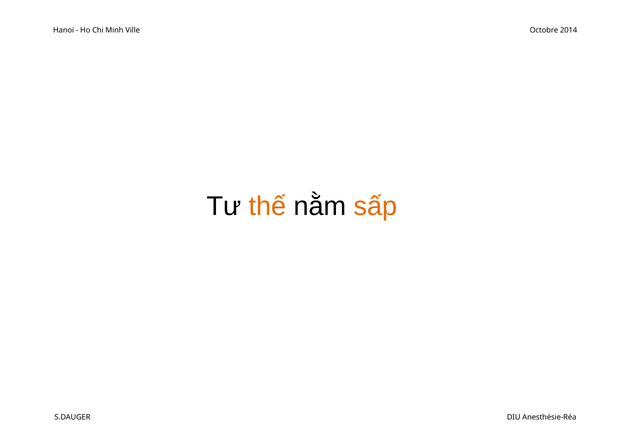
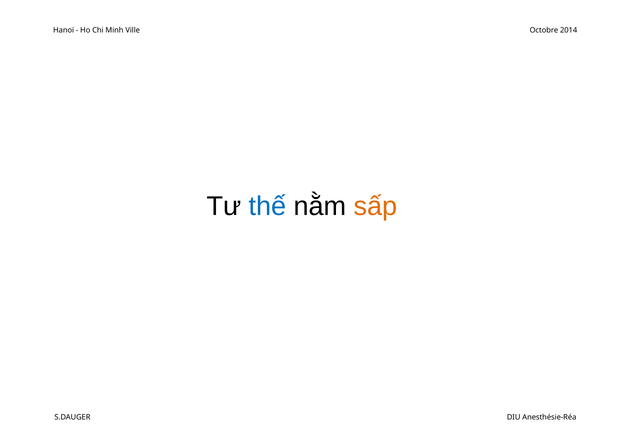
thế colour: orange -> blue (267, 206)
